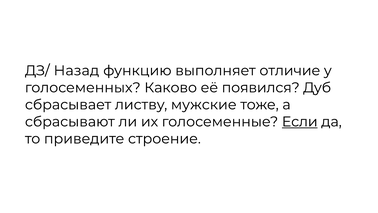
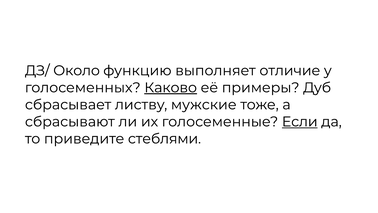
Назад: Назад -> Около (77, 70)
Каково underline: none -> present (171, 87)
появился: появился -> примеры (261, 87)
строение: строение -> стеблями (164, 139)
